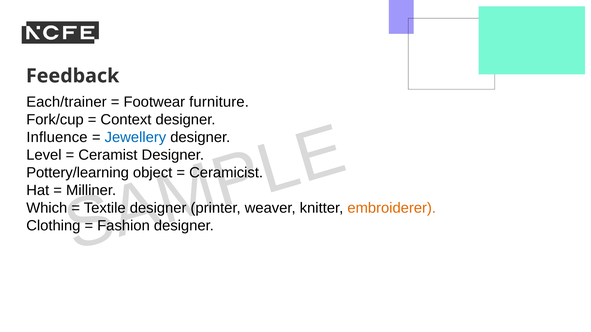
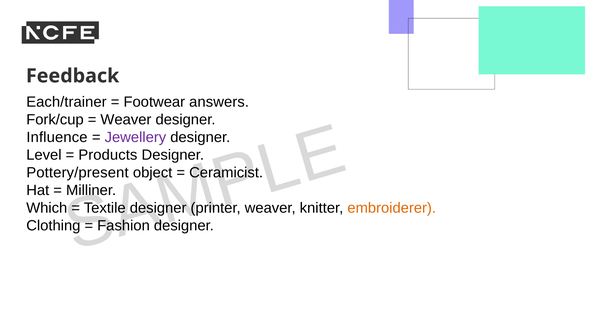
furniture: furniture -> answers (219, 102)
Context: Context -> Weaver (126, 120)
Jewellery colour: blue -> purple (135, 137)
Ceramist: Ceramist -> Products (108, 155)
Pottery/learning: Pottery/learning -> Pottery/present (77, 173)
